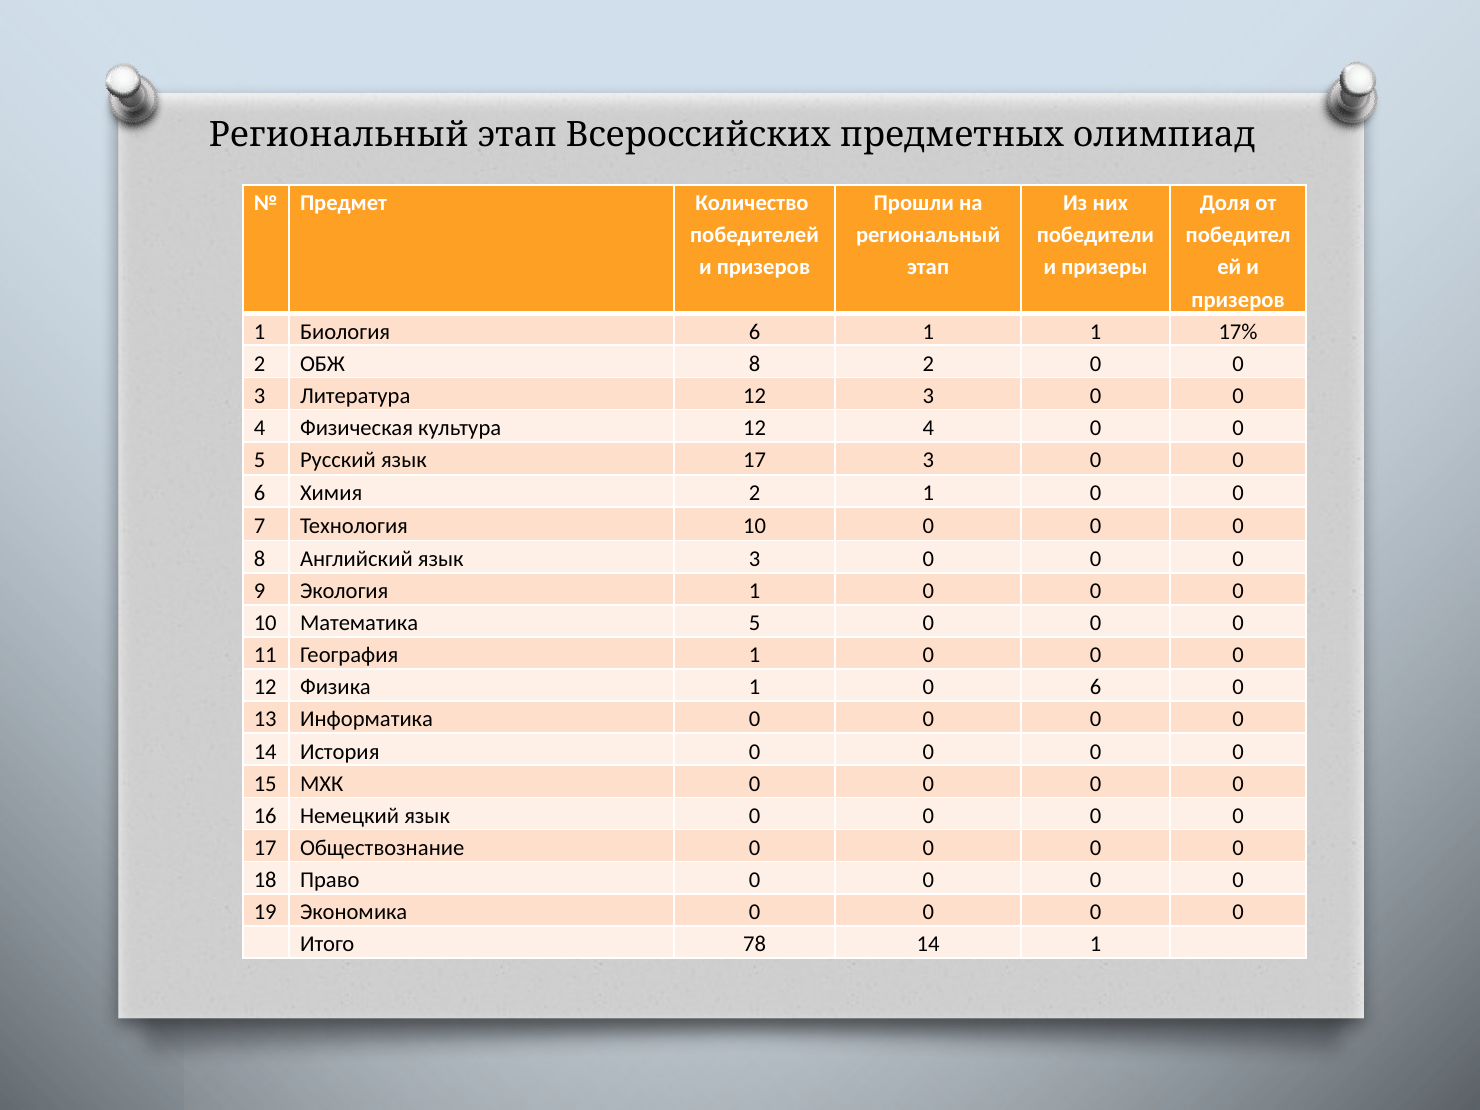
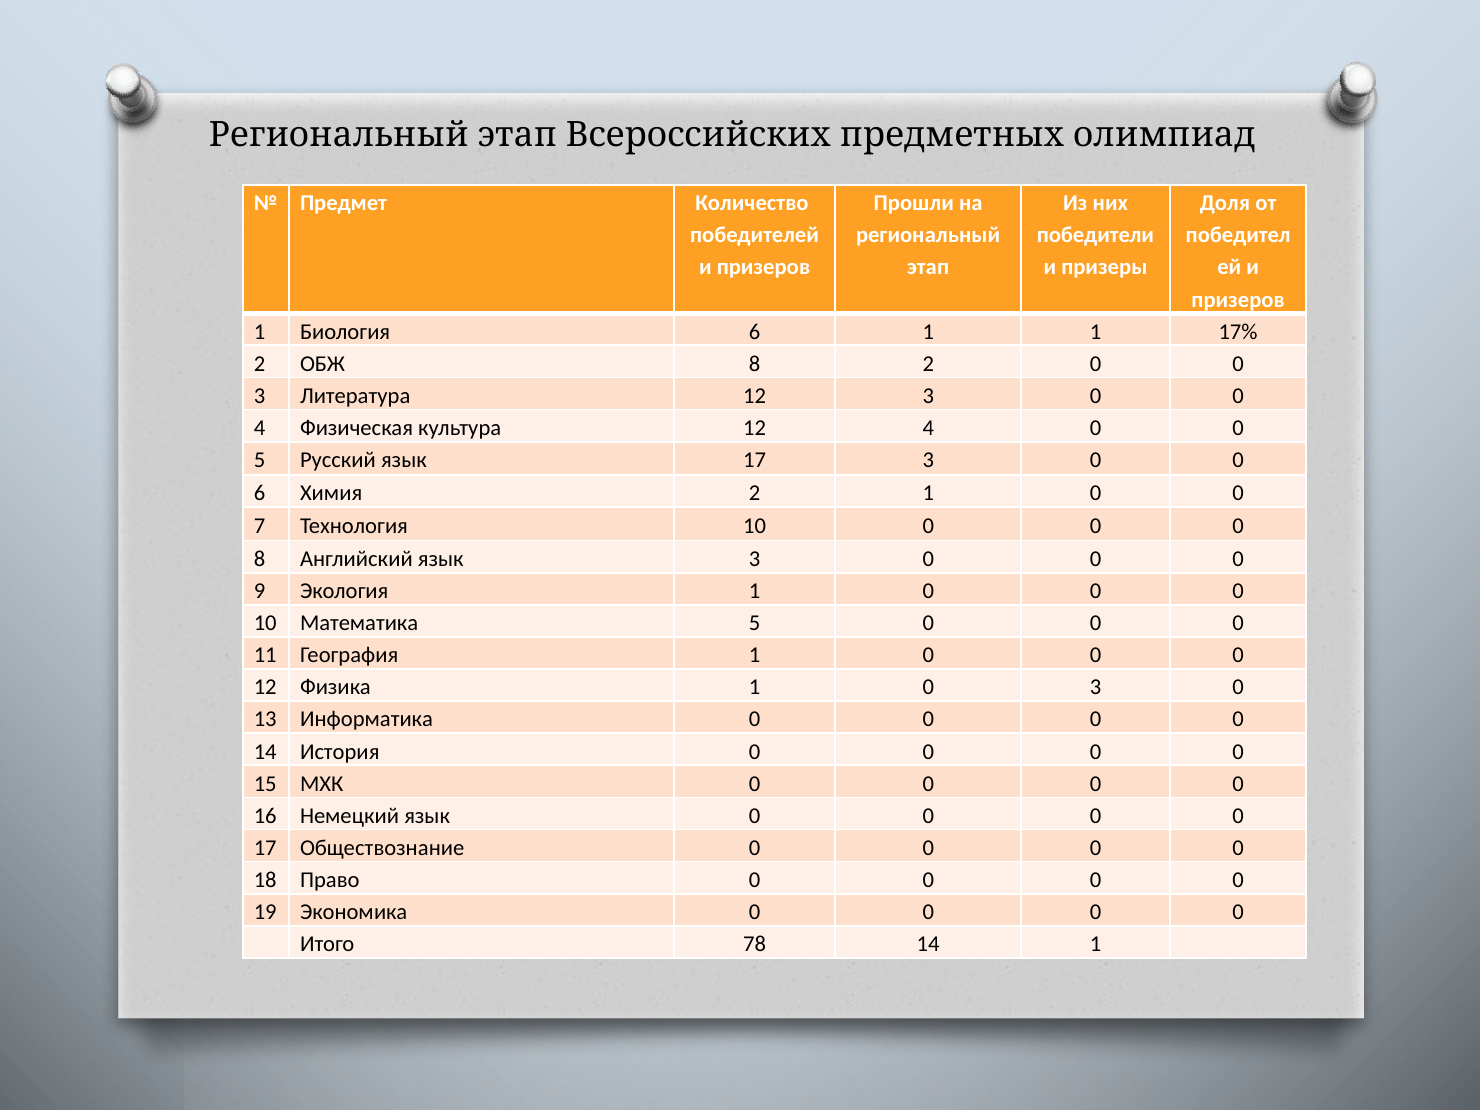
1 0 6: 6 -> 3 (1096, 687)
